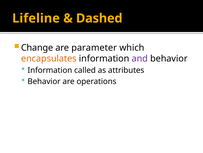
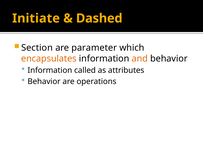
Lifeline: Lifeline -> Initiate (36, 18)
Change: Change -> Section (37, 47)
and colour: purple -> orange (140, 58)
